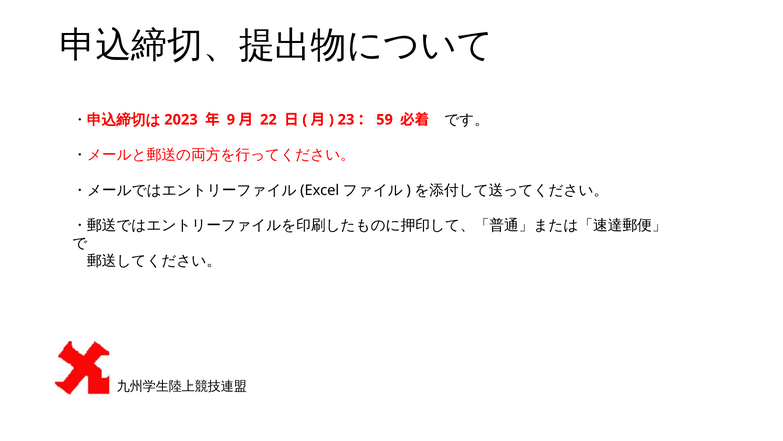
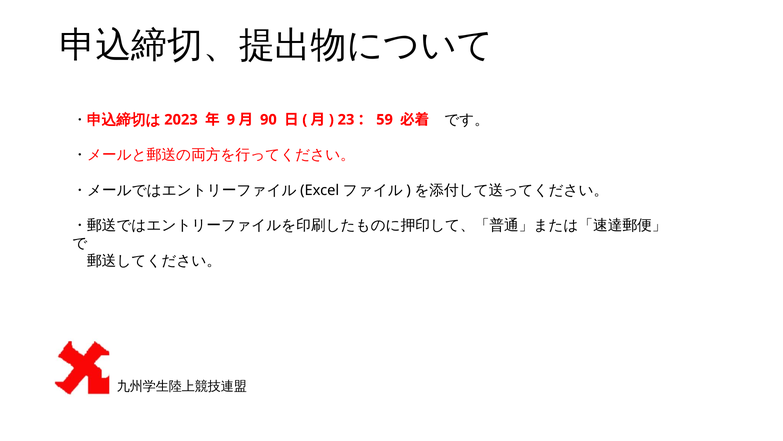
22: 22 -> 90 (268, 120)
